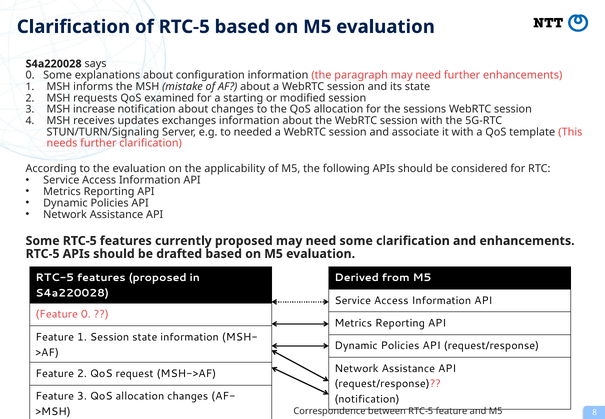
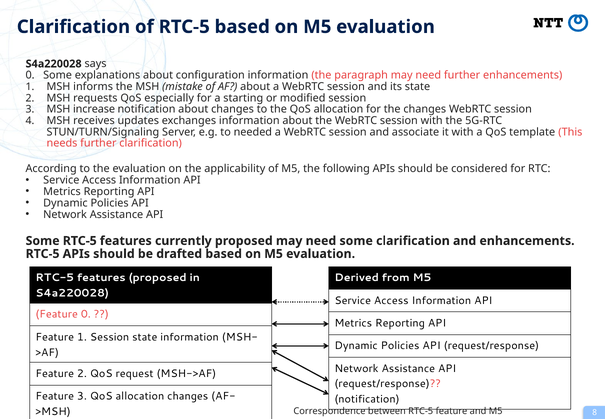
examined: examined -> especially (169, 98)
the sessions: sessions -> changes (425, 109)
